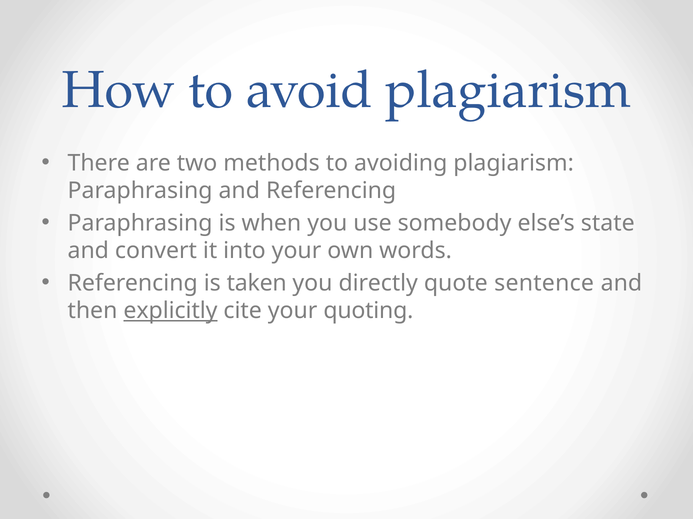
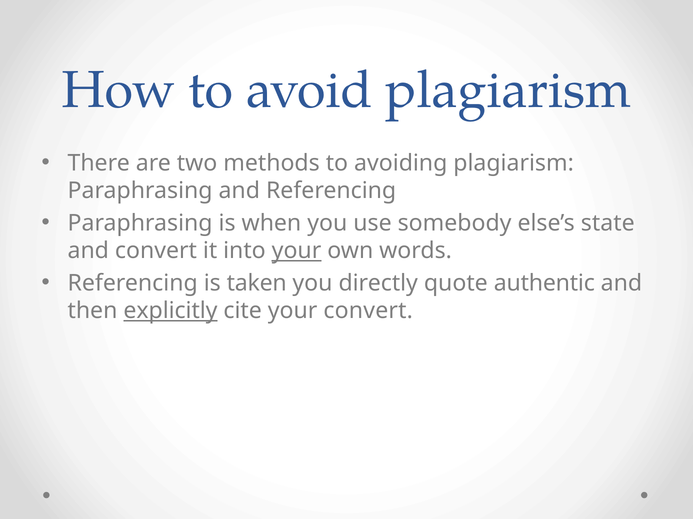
your underline: none -> present (297, 251)
sentence: sentence -> authentic (544, 283)
your quoting: quoting -> convert (368, 311)
